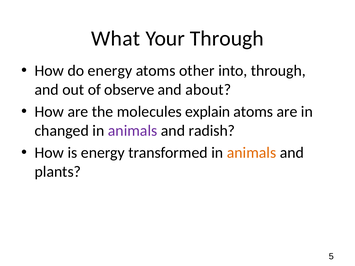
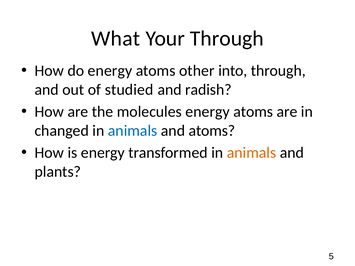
observe: observe -> studied (129, 90)
about: about -> radish (208, 90)
molecules explain: explain -> energy (208, 112)
animals colour: purple -> blue (133, 131)
and radish: radish -> atoms (212, 131)
